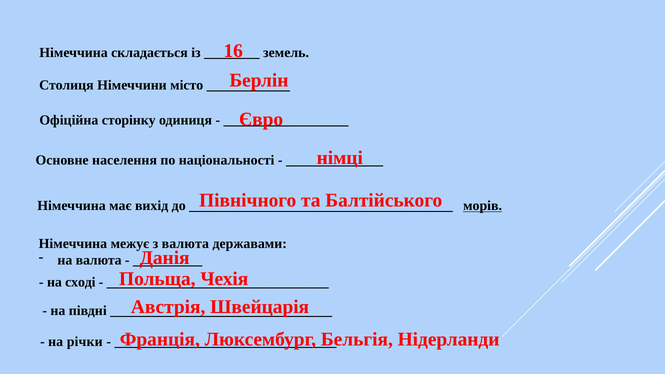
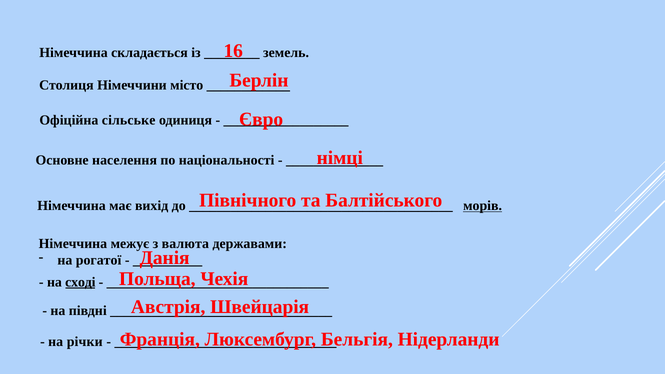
сторінку: сторінку -> сільське (129, 120)
на валюта: валюта -> рогатої (99, 260)
сході underline: none -> present (80, 282)
